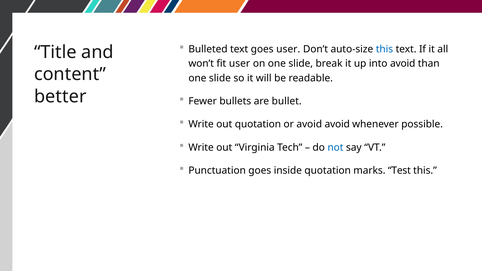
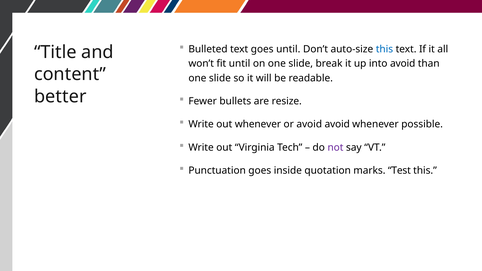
goes user: user -> until (288, 49)
fit user: user -> until (240, 64)
bullet: bullet -> resize (287, 101)
out quotation: quotation -> whenever (258, 124)
not colour: blue -> purple (335, 147)
